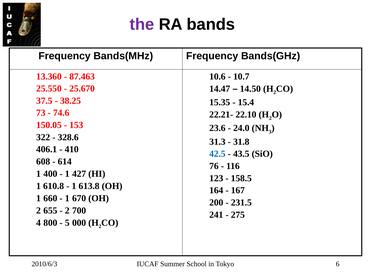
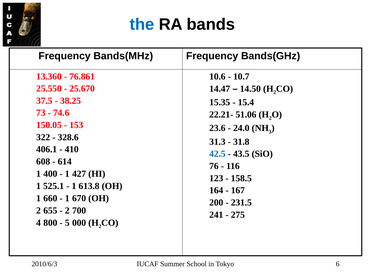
the colour: purple -> blue (142, 24)
87.463: 87.463 -> 76.861 (82, 76)
22.10: 22.10 -> 51.06 (246, 114)
610.8: 610.8 -> 525.1 (54, 185)
